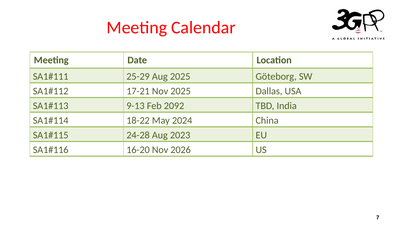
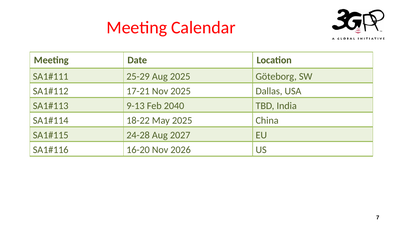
2092: 2092 -> 2040 (174, 106)
May 2024: 2024 -> 2025 (182, 120)
2023: 2023 -> 2027 (180, 135)
